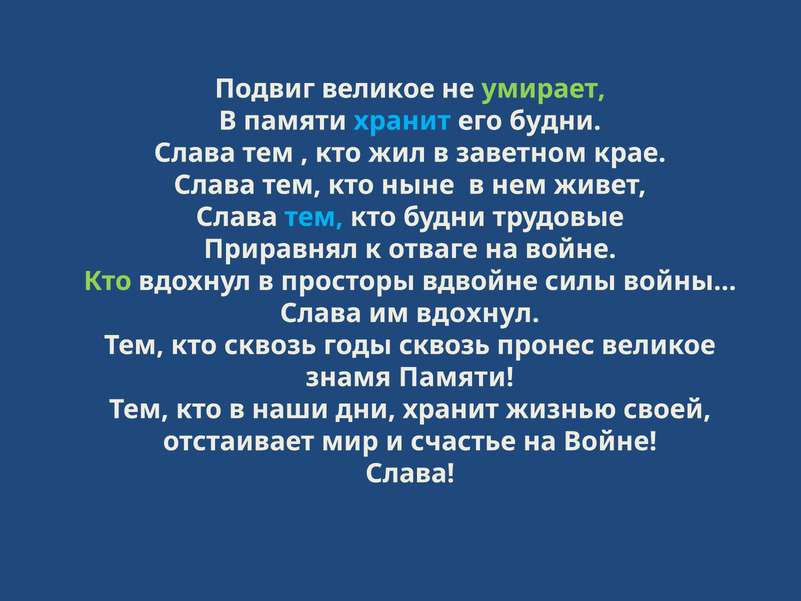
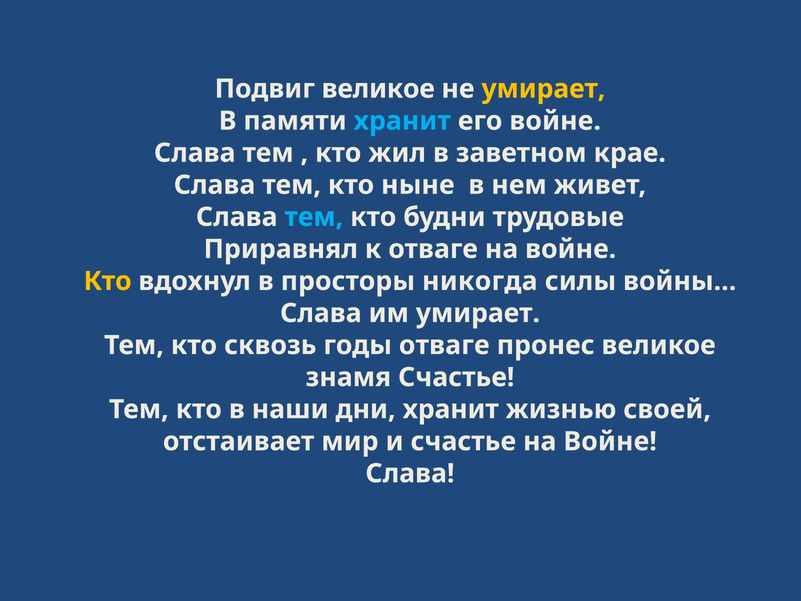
умирает colour: light green -> yellow (543, 89)
его будни: будни -> войне (555, 121)
Кто colour: light green -> yellow (108, 281)
вдвойне: вдвойне -> никогда (480, 281)
им вдохнул: вдохнул -> умирает (478, 313)
годы сквозь: сквозь -> отваге (444, 345)
знамя Памяти: Памяти -> Счастье (456, 377)
